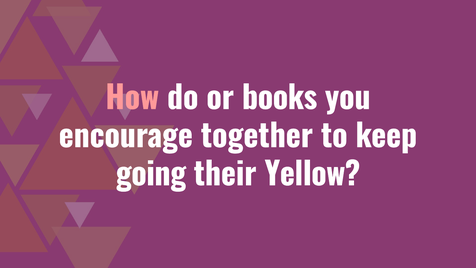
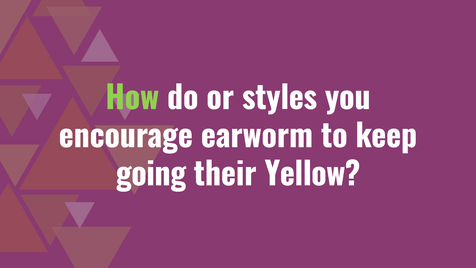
How colour: pink -> light green (132, 99)
books: books -> styles (280, 99)
together: together -> earworm (257, 137)
